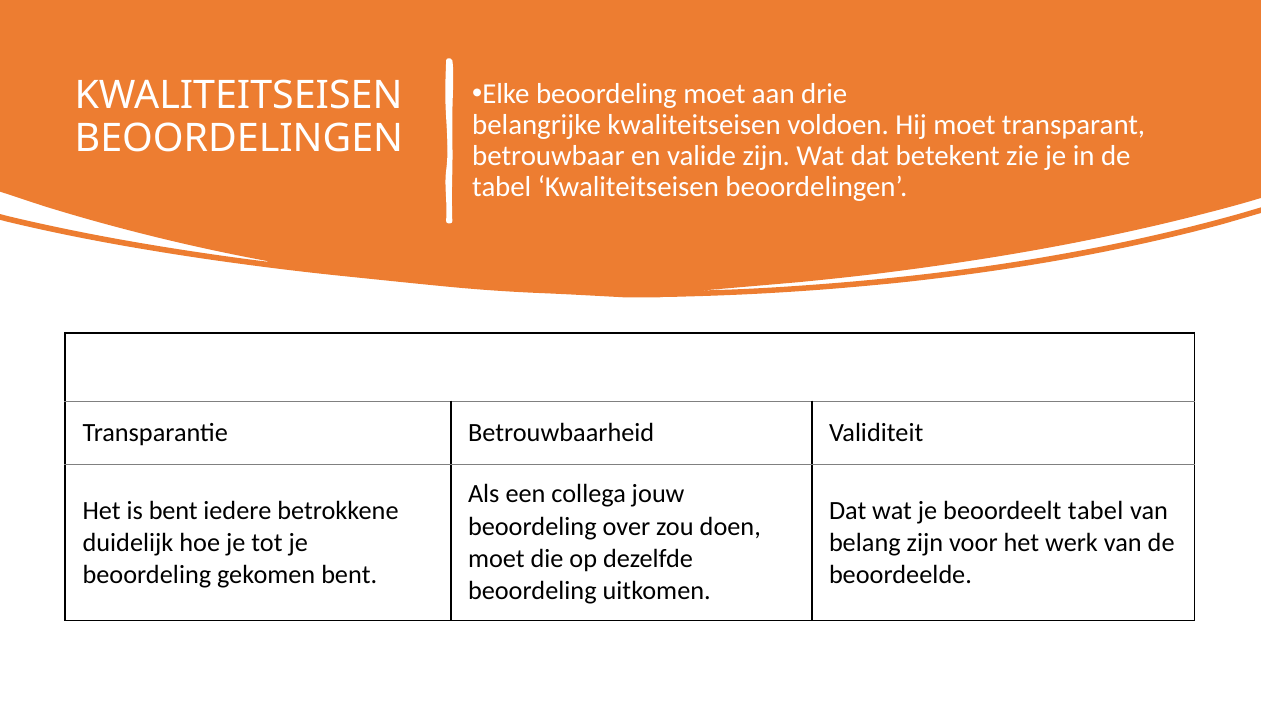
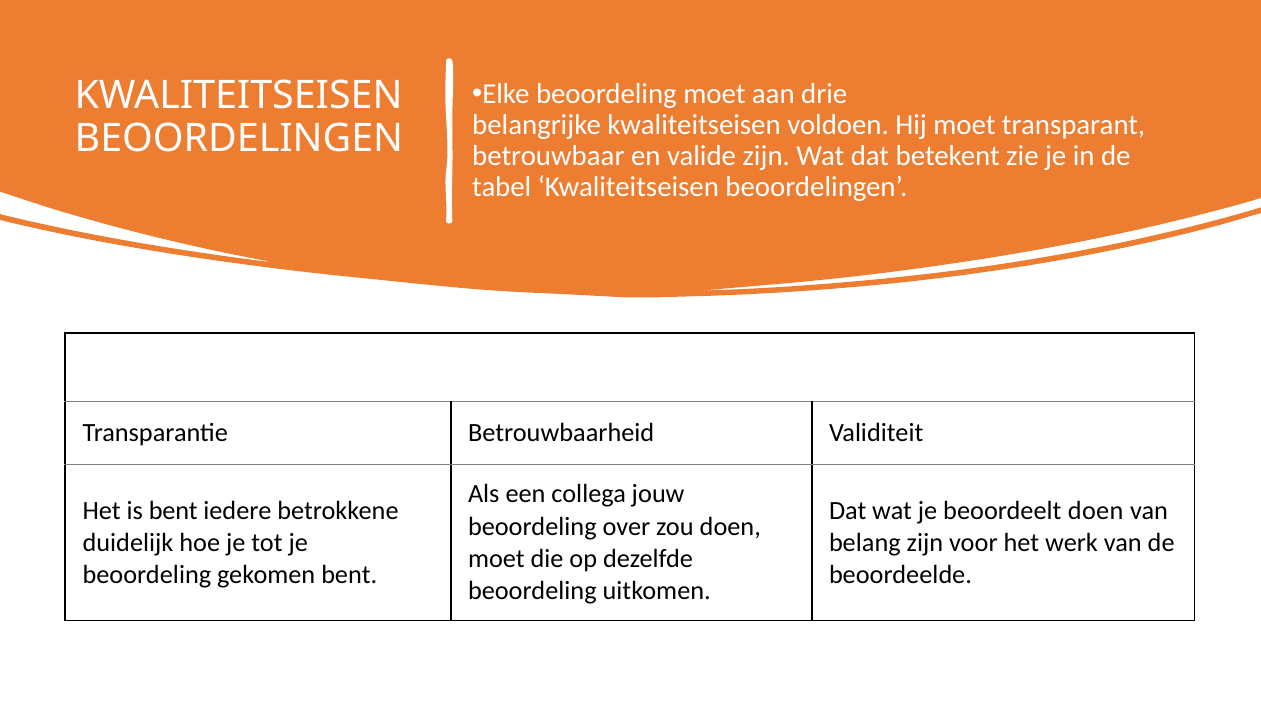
beoordeelt tabel: tabel -> doen (1096, 511)
